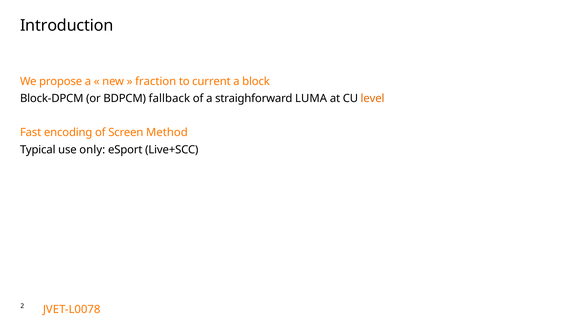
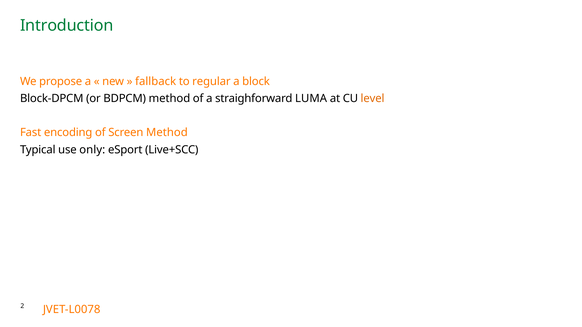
Introduction colour: black -> green (67, 26)
fraction: fraction -> fallback (156, 81)
current: current -> regular (211, 81)
BDPCM fallback: fallback -> method (169, 99)
